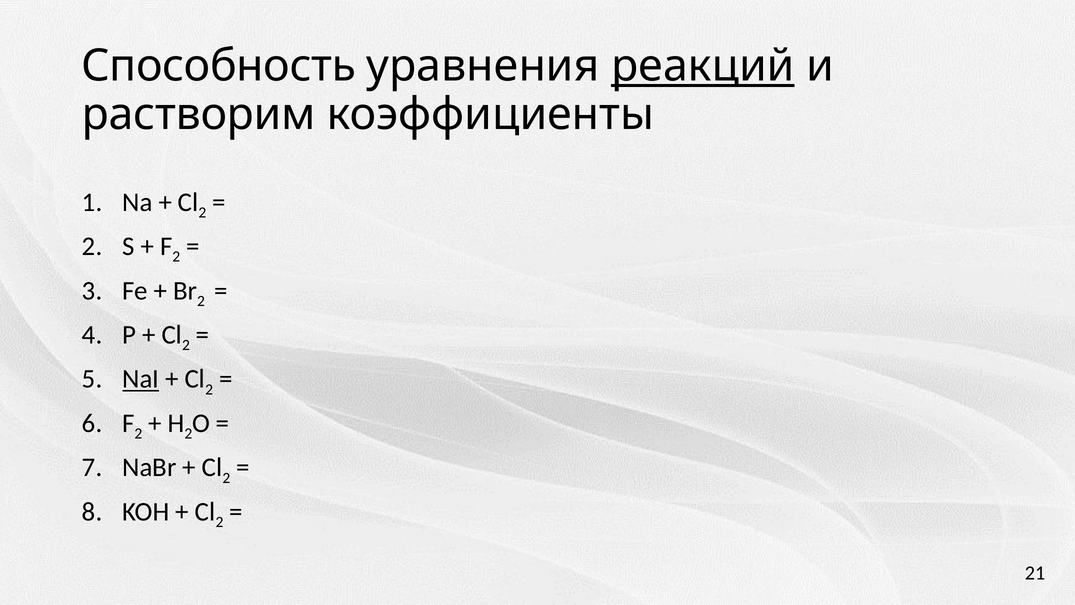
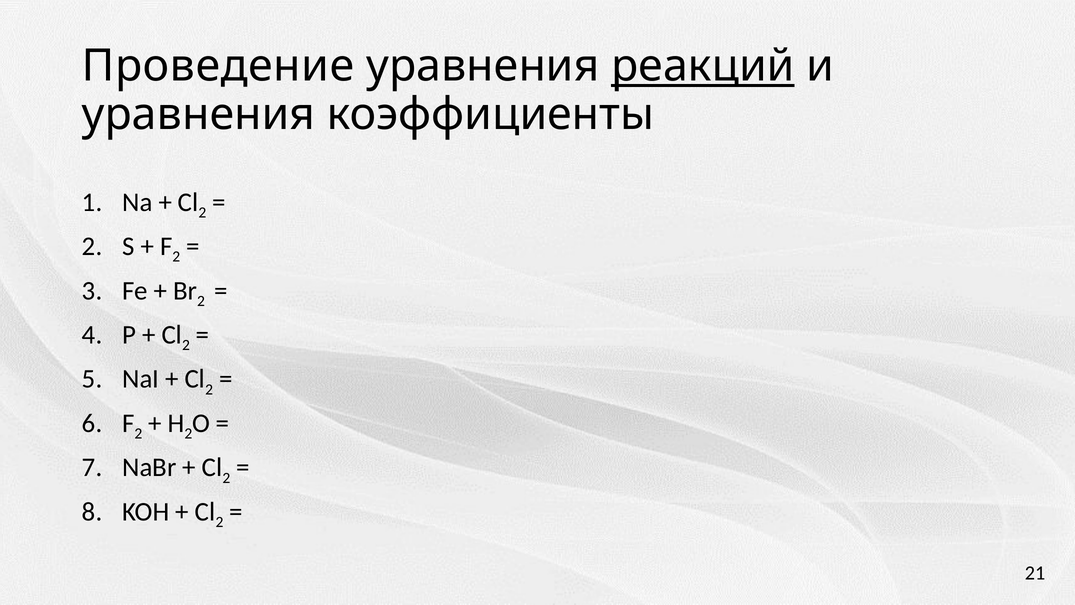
Способность: Способность -> Проведение (218, 66)
растворим: растворим -> уравнения (199, 114)
NaI underline: present -> none (141, 379)
